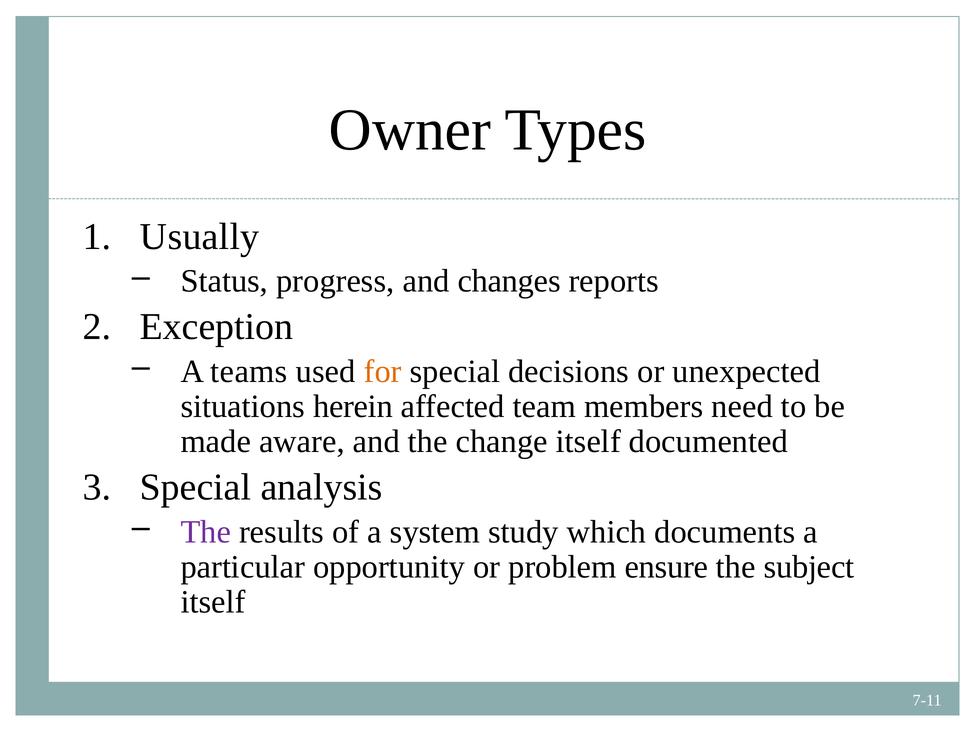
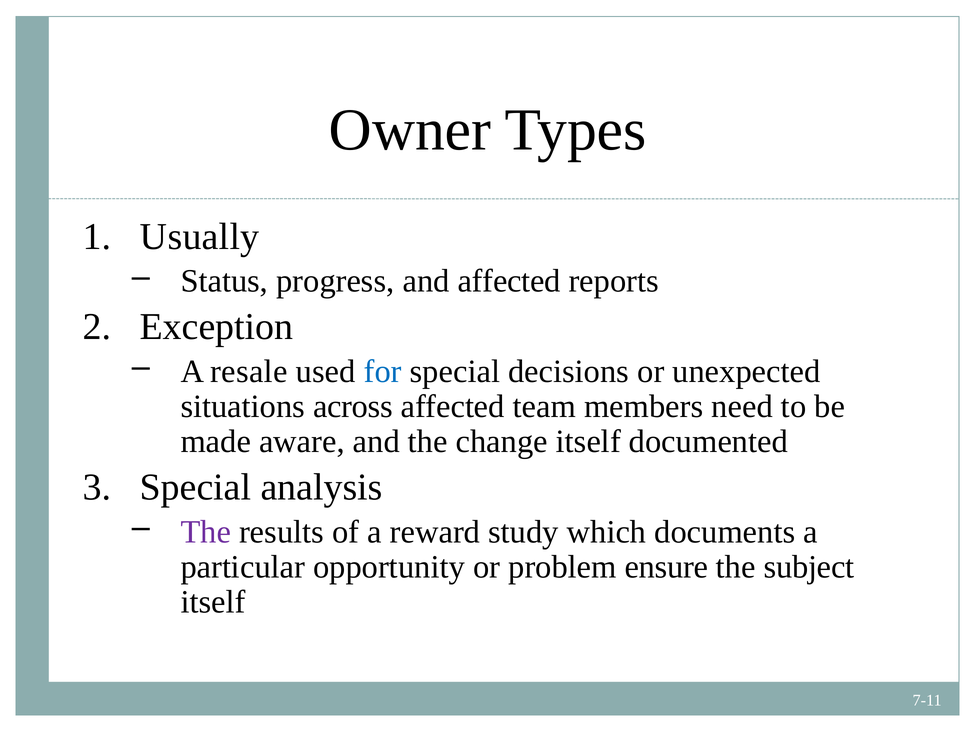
and changes: changes -> affected (509, 281)
teams: teams -> resale (249, 371)
for colour: orange -> blue (383, 371)
herein: herein -> across (353, 407)
system: system -> reward (435, 532)
